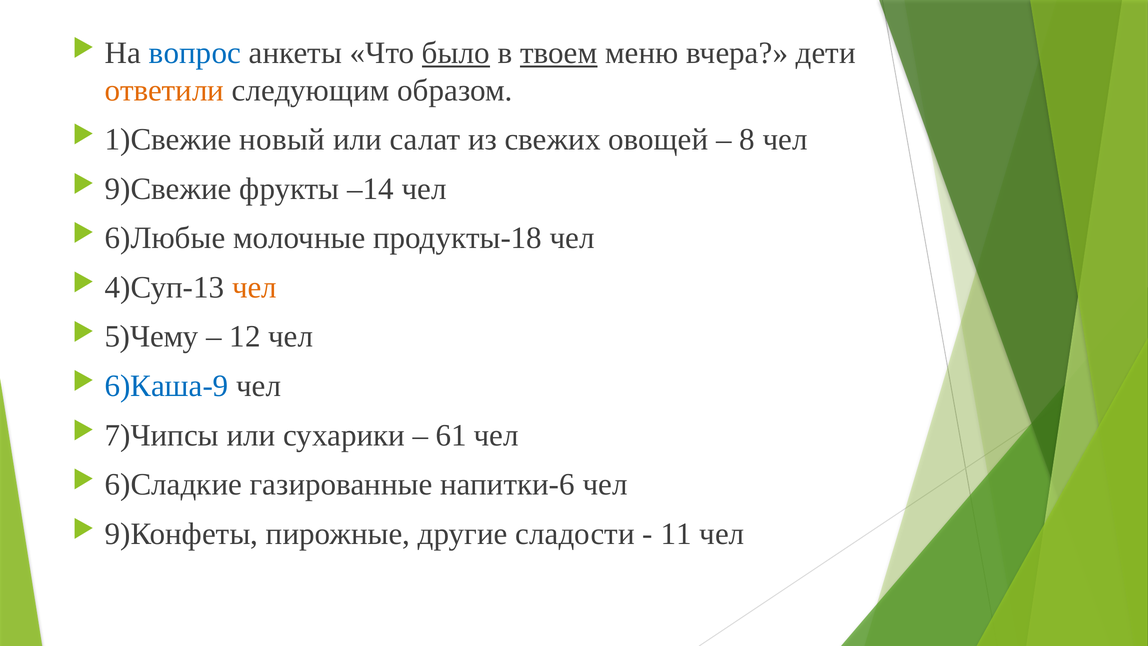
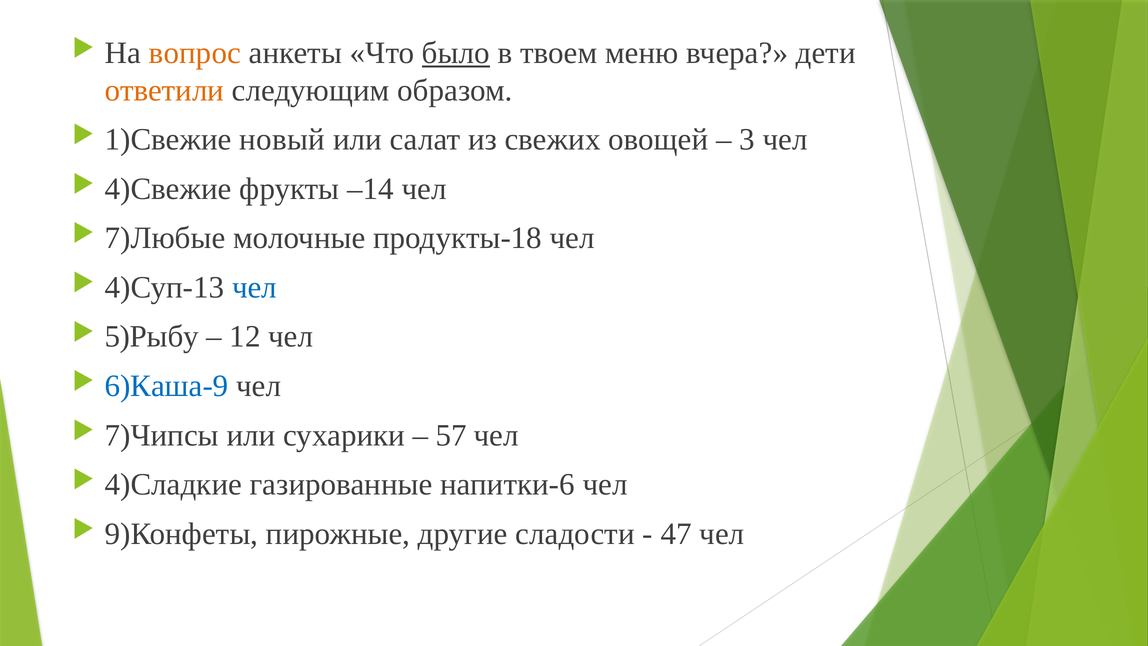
вопрос colour: blue -> orange (195, 53)
твоем underline: present -> none (559, 53)
8: 8 -> 3 (747, 140)
9)Свежие: 9)Свежие -> 4)Свежие (168, 189)
6)Любые: 6)Любые -> 7)Любые (165, 238)
чел colour: orange -> blue (254, 287)
5)Чему: 5)Чему -> 5)Рыбу (152, 337)
61: 61 -> 57 (451, 435)
6)Сладкие: 6)Сладкие -> 4)Сладкие (173, 484)
11: 11 -> 47 (676, 534)
